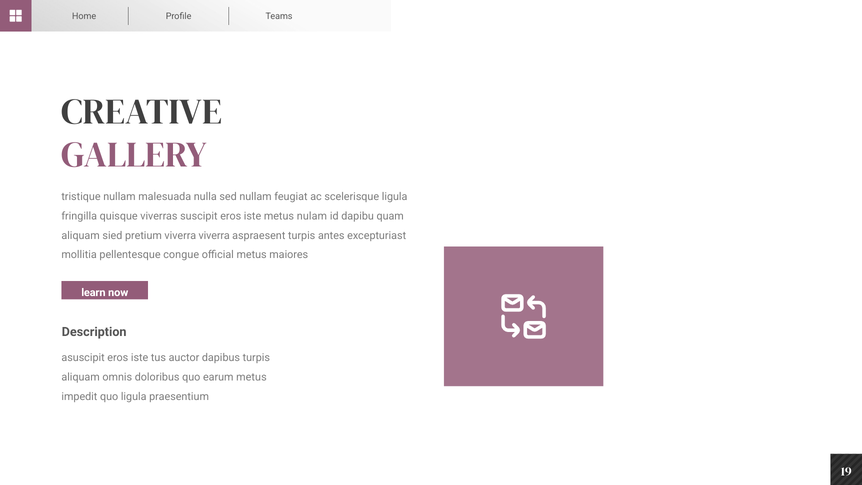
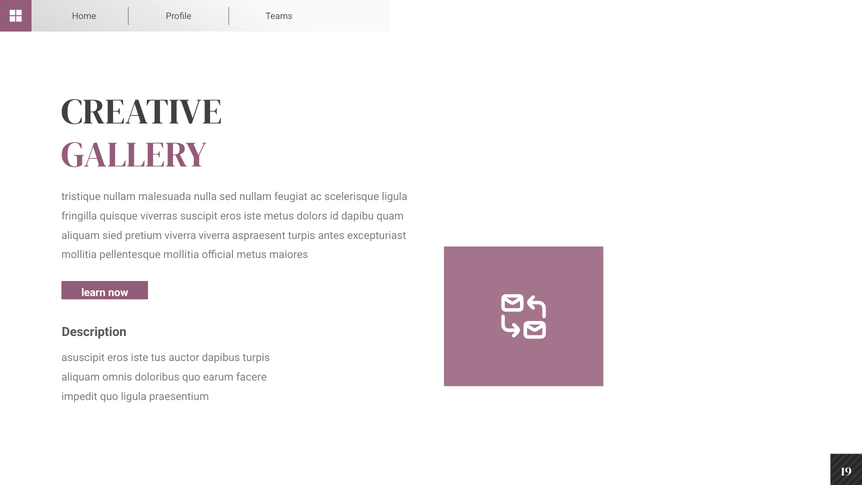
nulam: nulam -> dolors (312, 216)
pellentesque congue: congue -> mollitia (181, 255)
earum metus: metus -> facere (251, 377)
